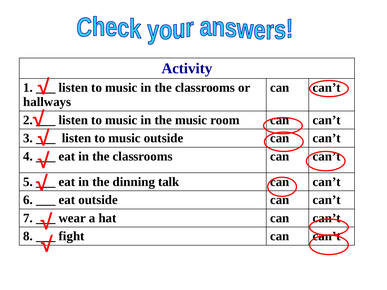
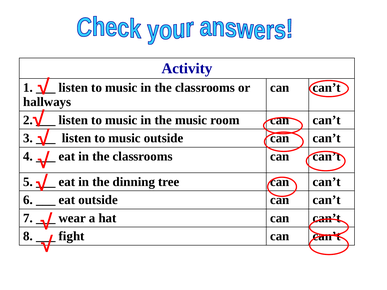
talk: talk -> tree (169, 182)
